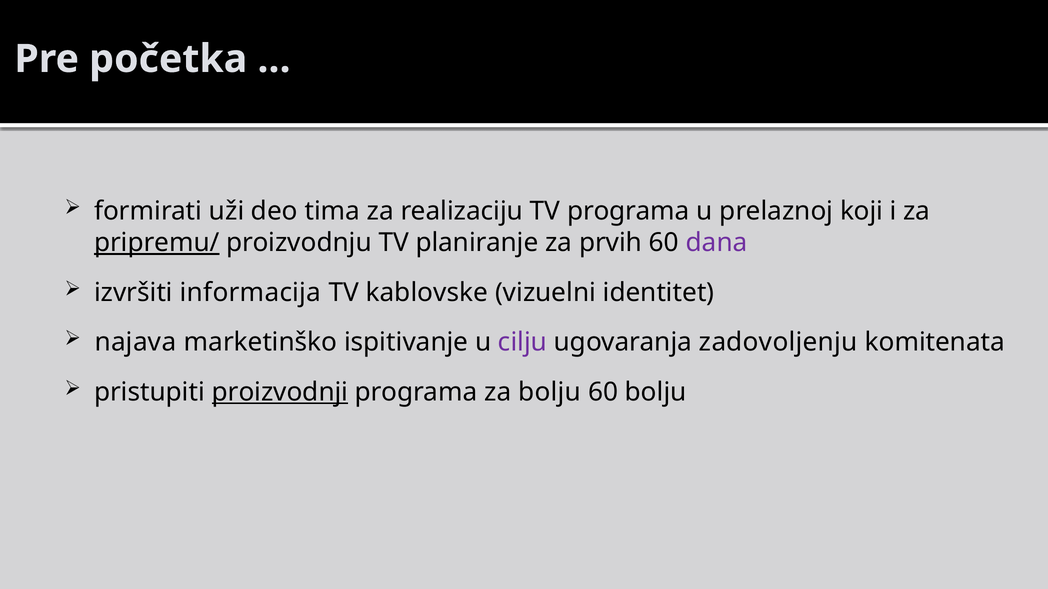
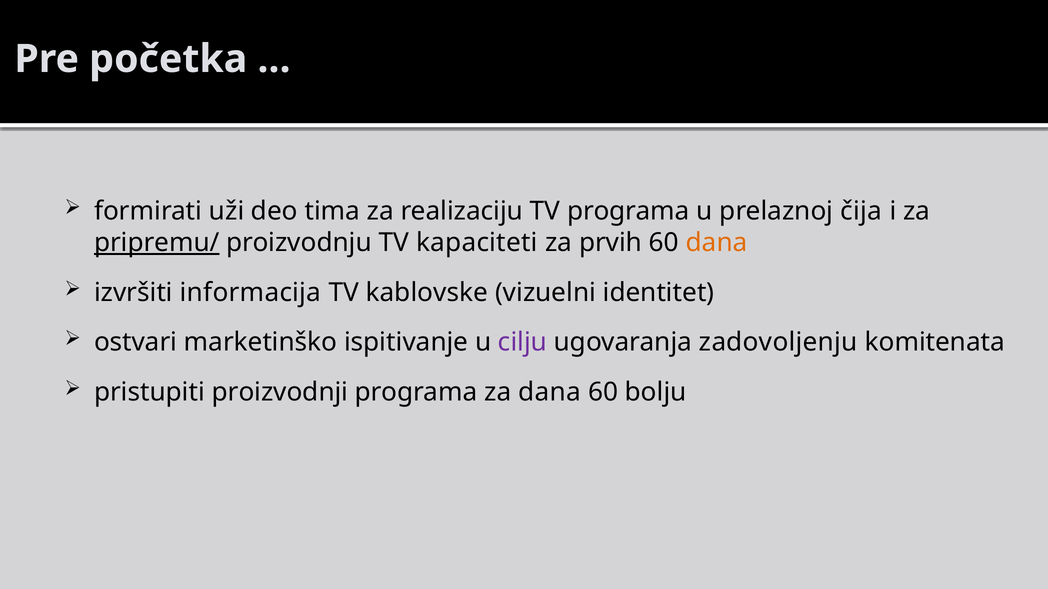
koji: koji -> čija (861, 211)
planiranje: planiranje -> kapaciteti (477, 243)
dana colour: purple -> orange (717, 243)
najava: najava -> ostvari (136, 343)
proizvodnji underline: present -> none (280, 392)
za bolju: bolju -> dana (550, 392)
